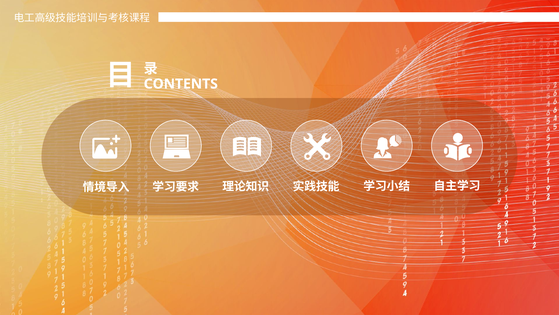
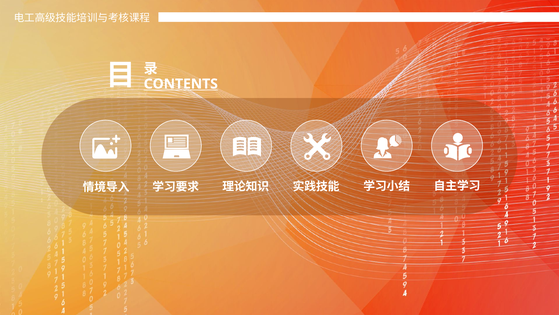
CONTENTS underline: none -> present (181, 84)
